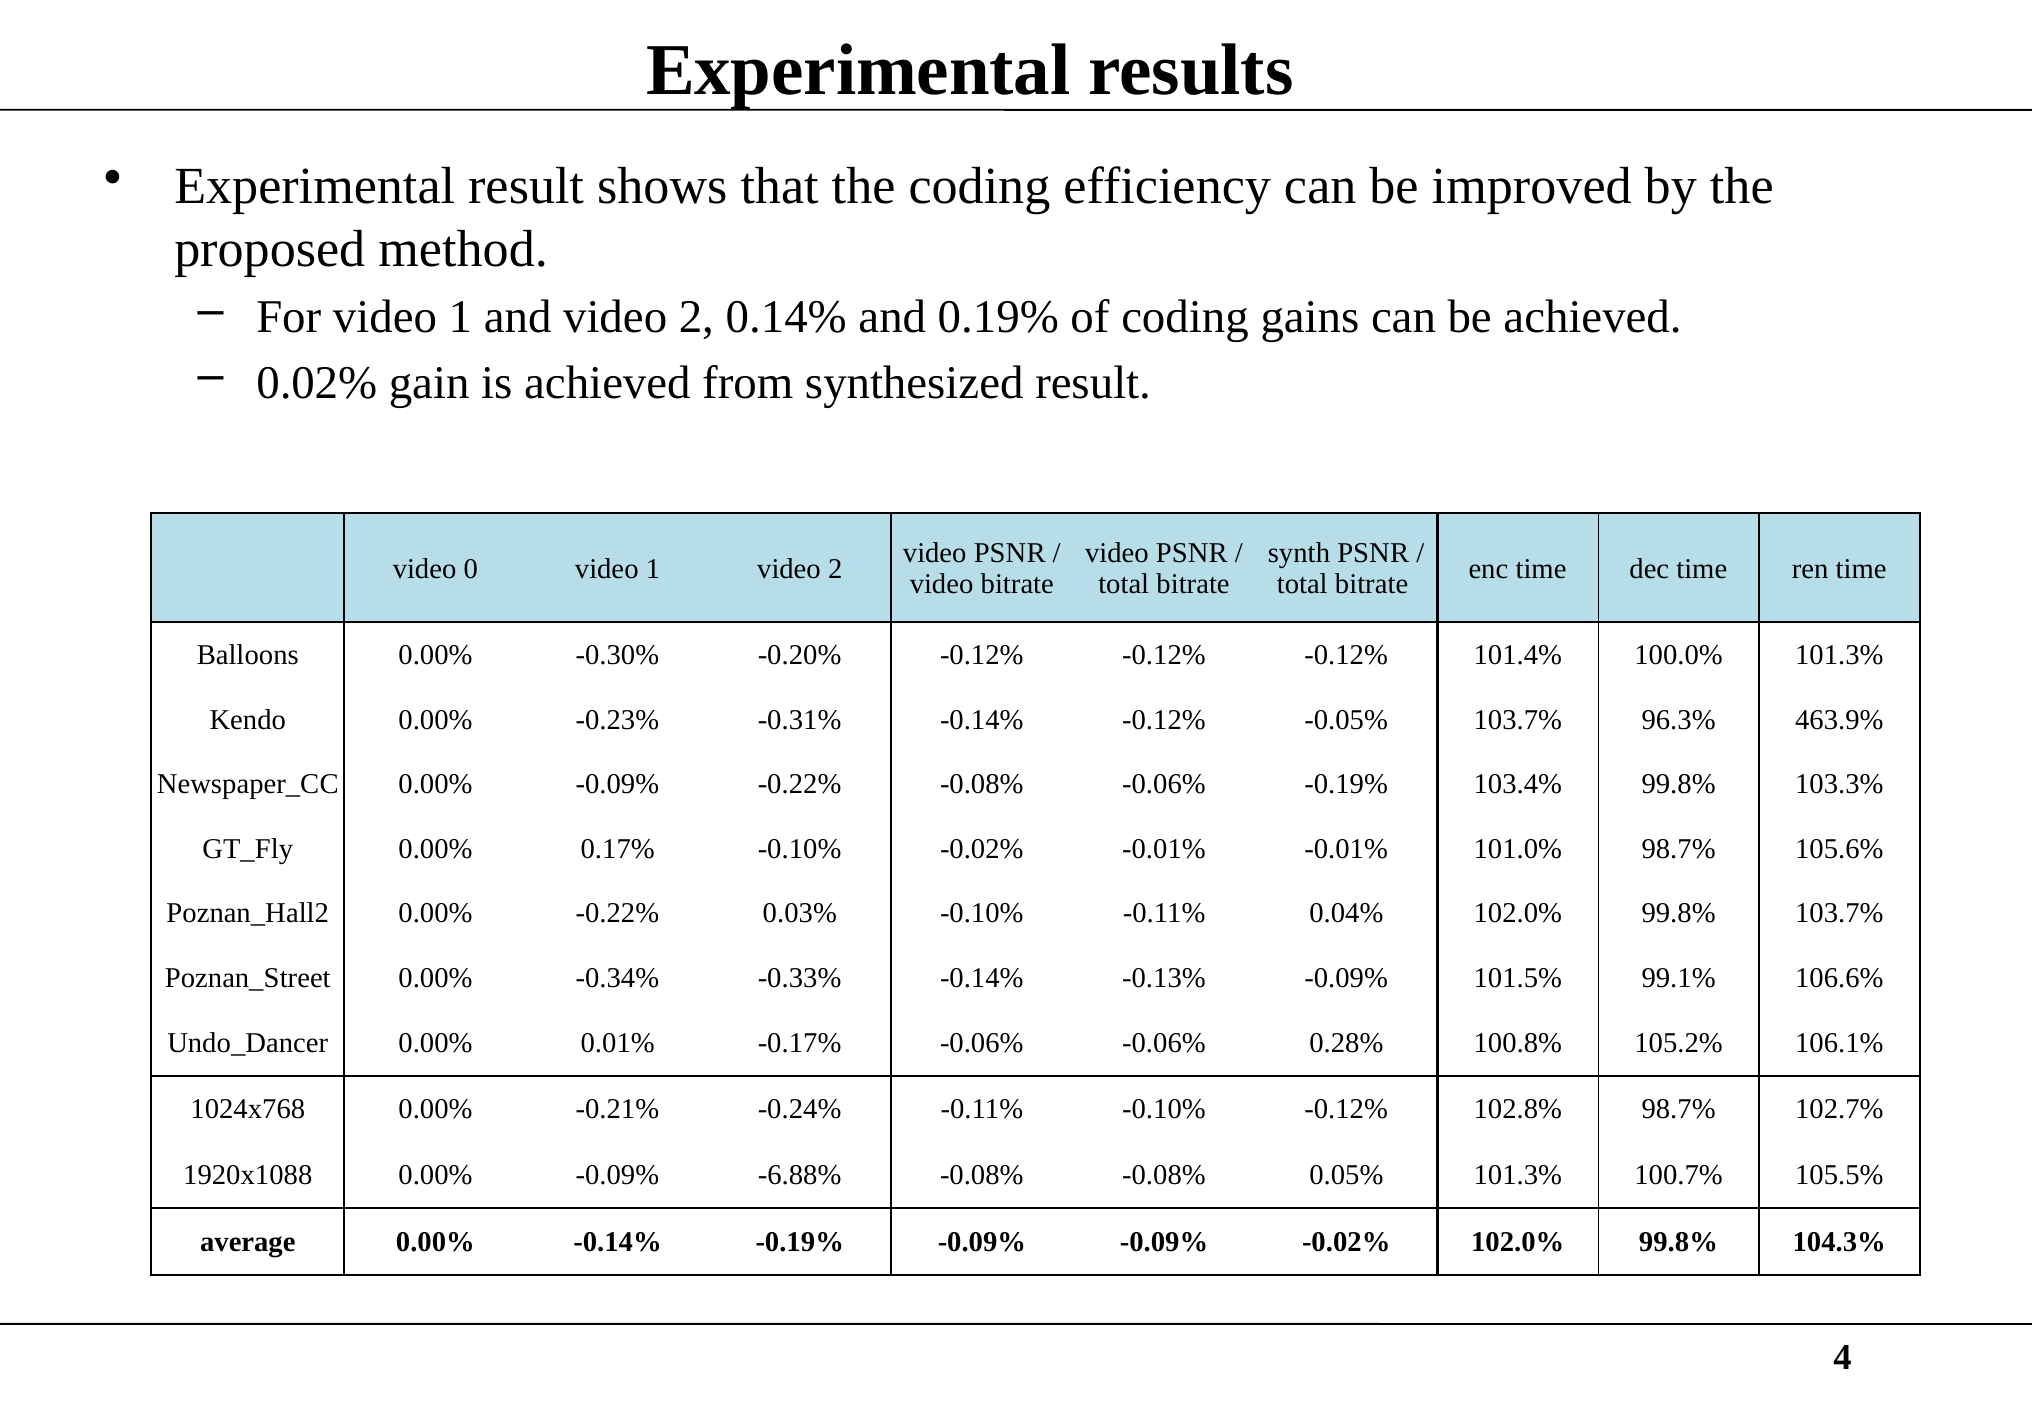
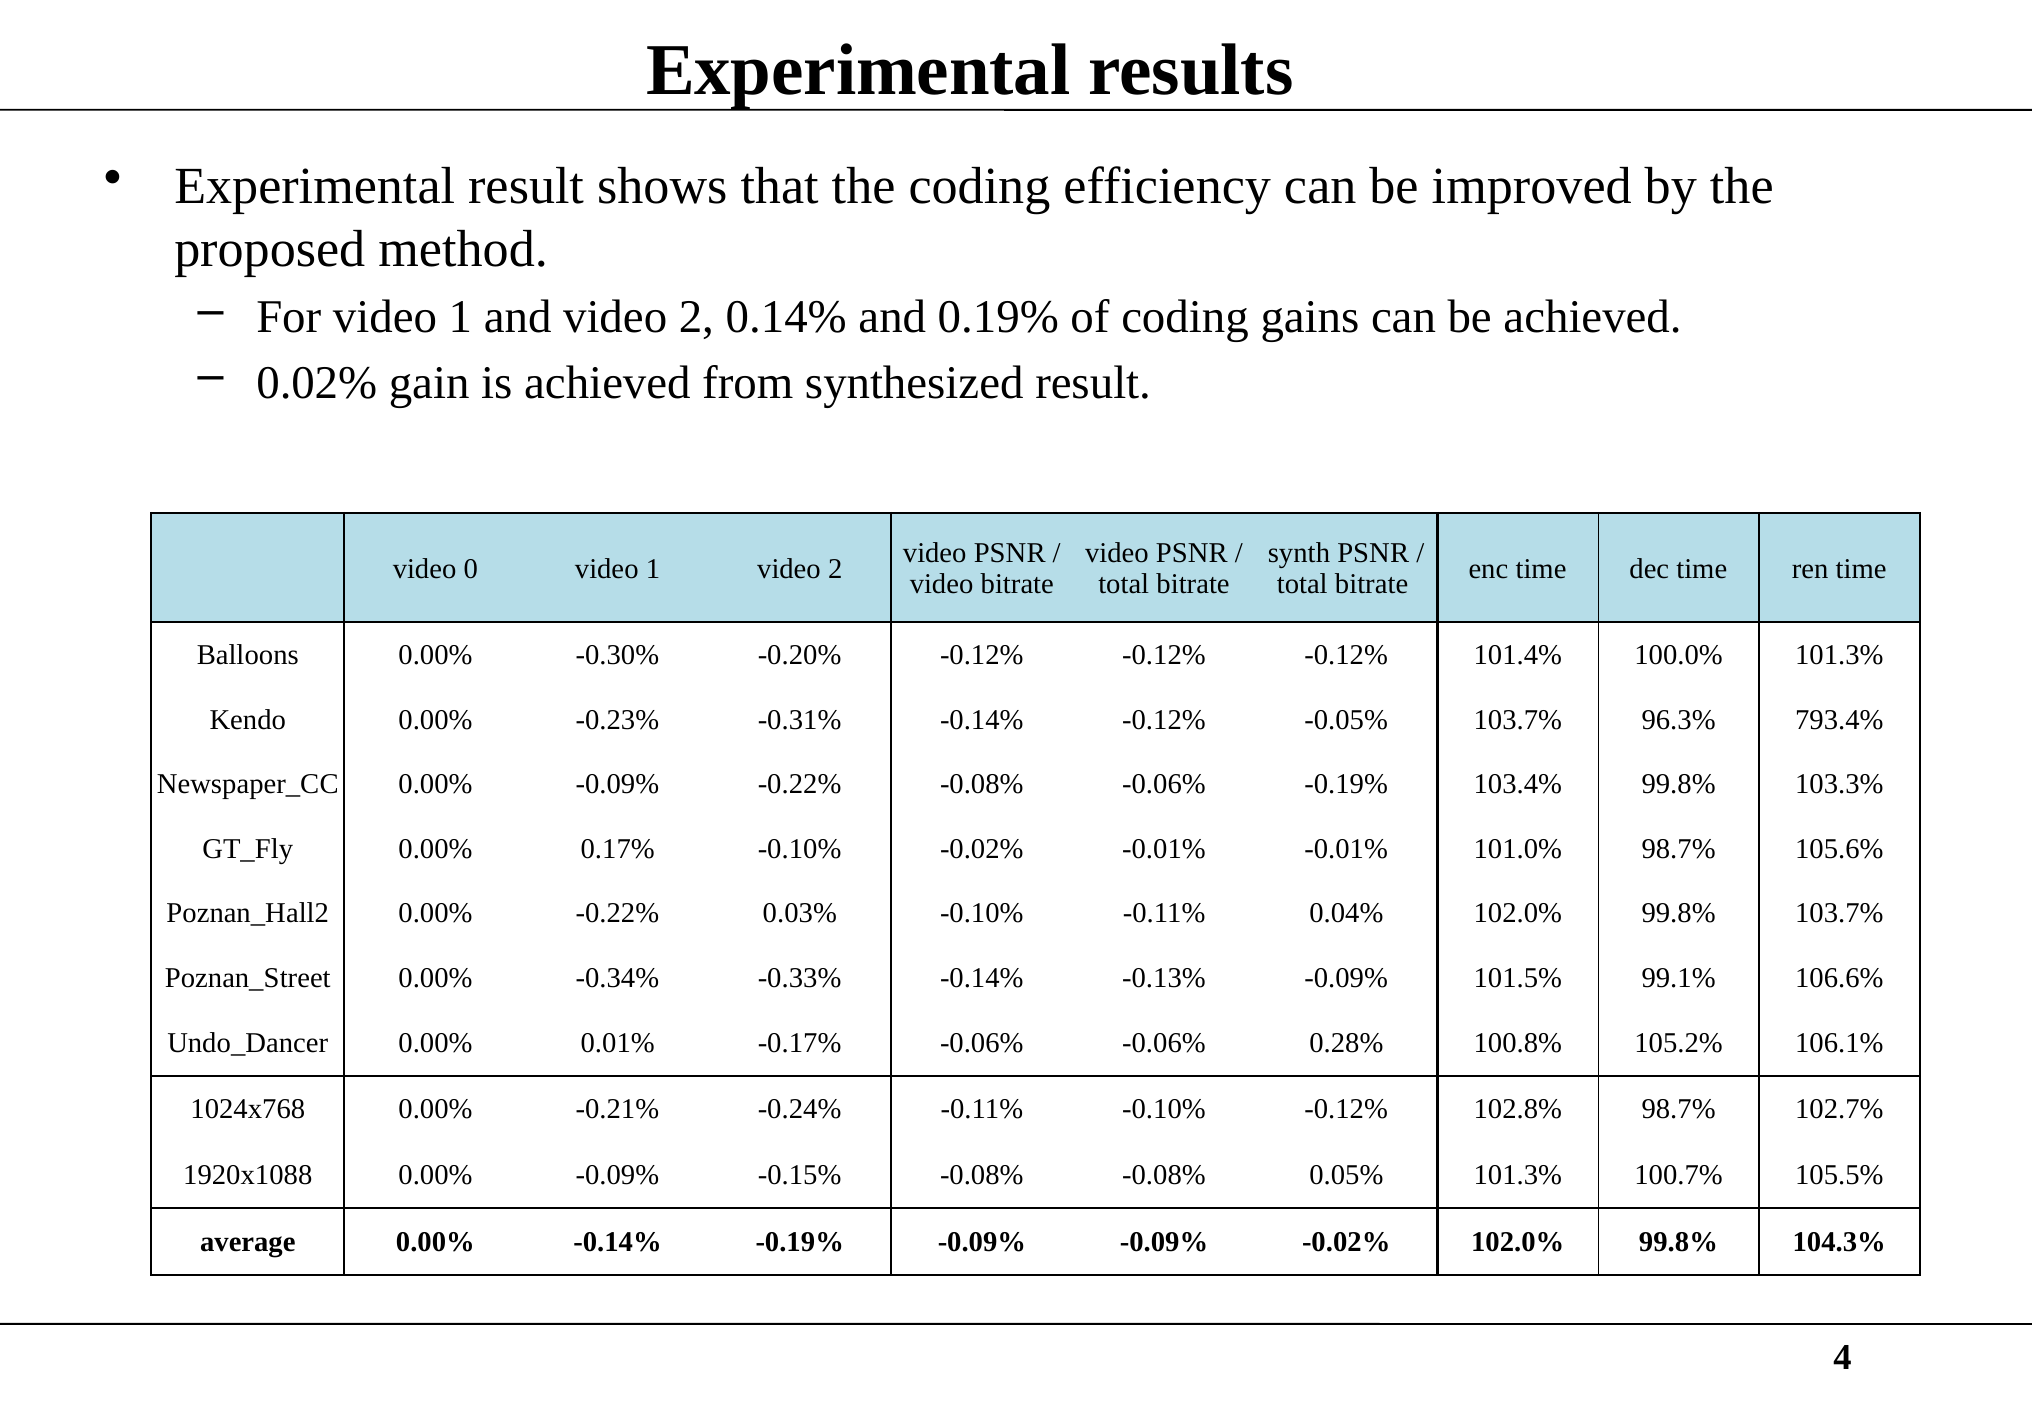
463.9%: 463.9% -> 793.4% (1839, 720)
-6.88%: -6.88% -> -0.15% (800, 1175)
